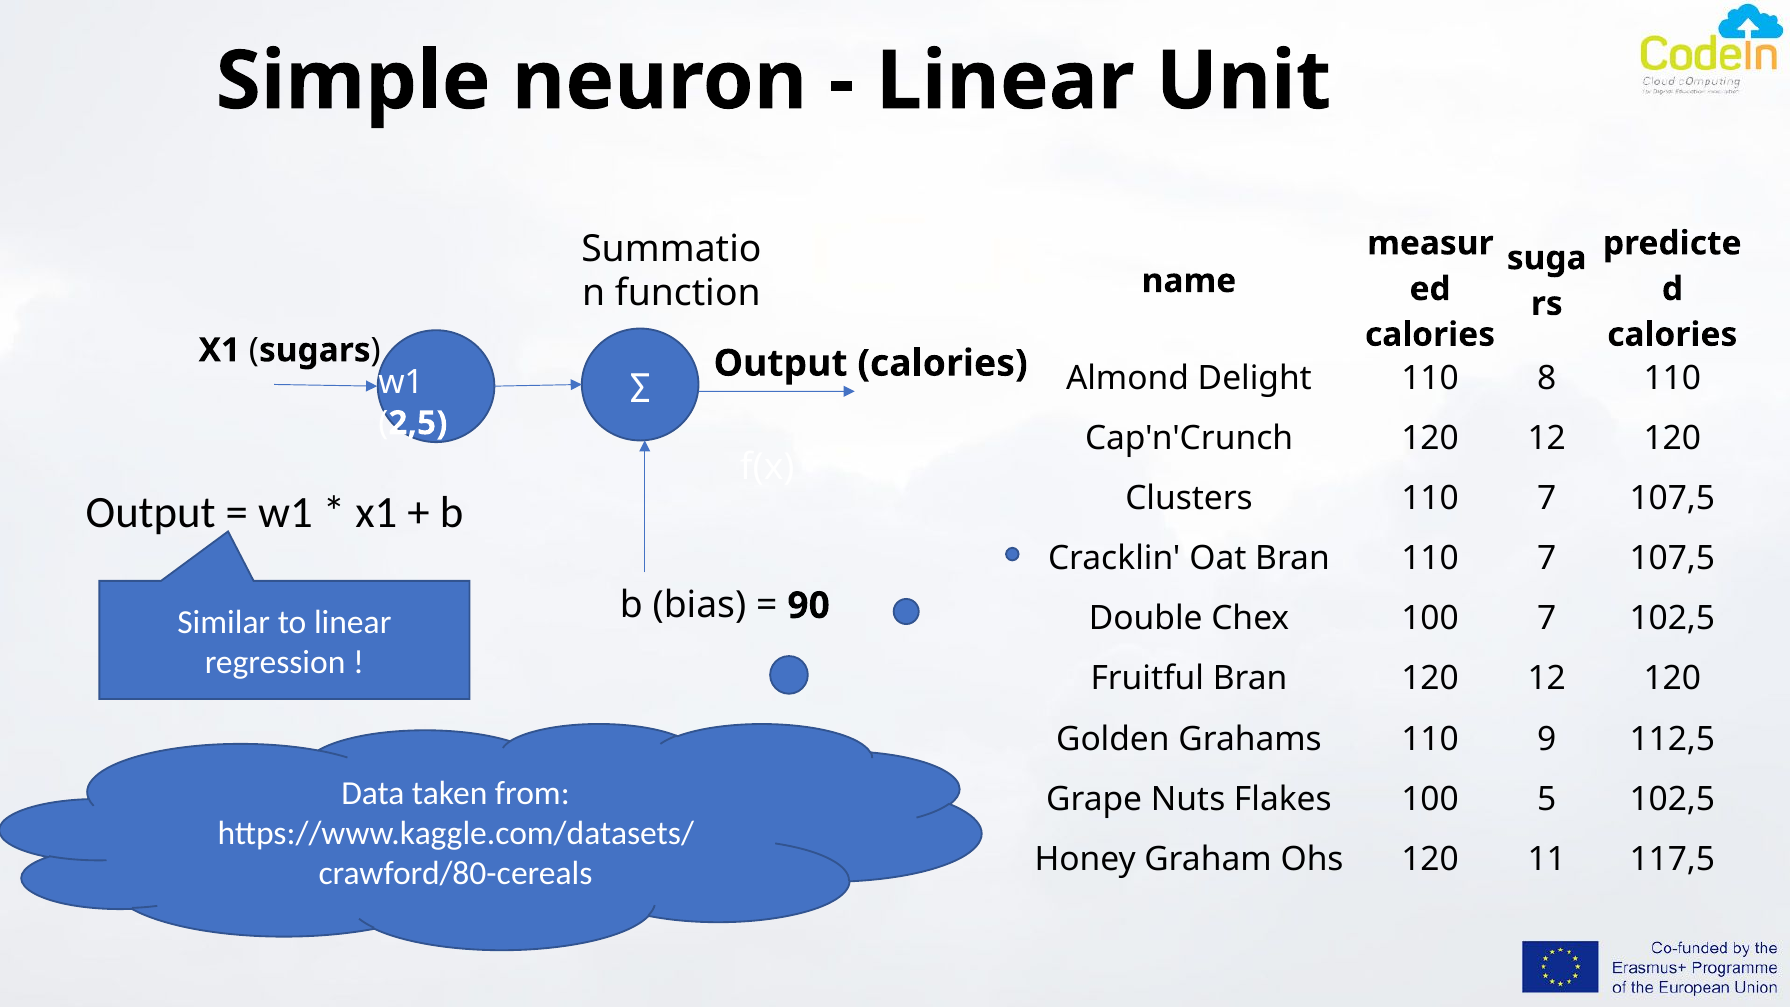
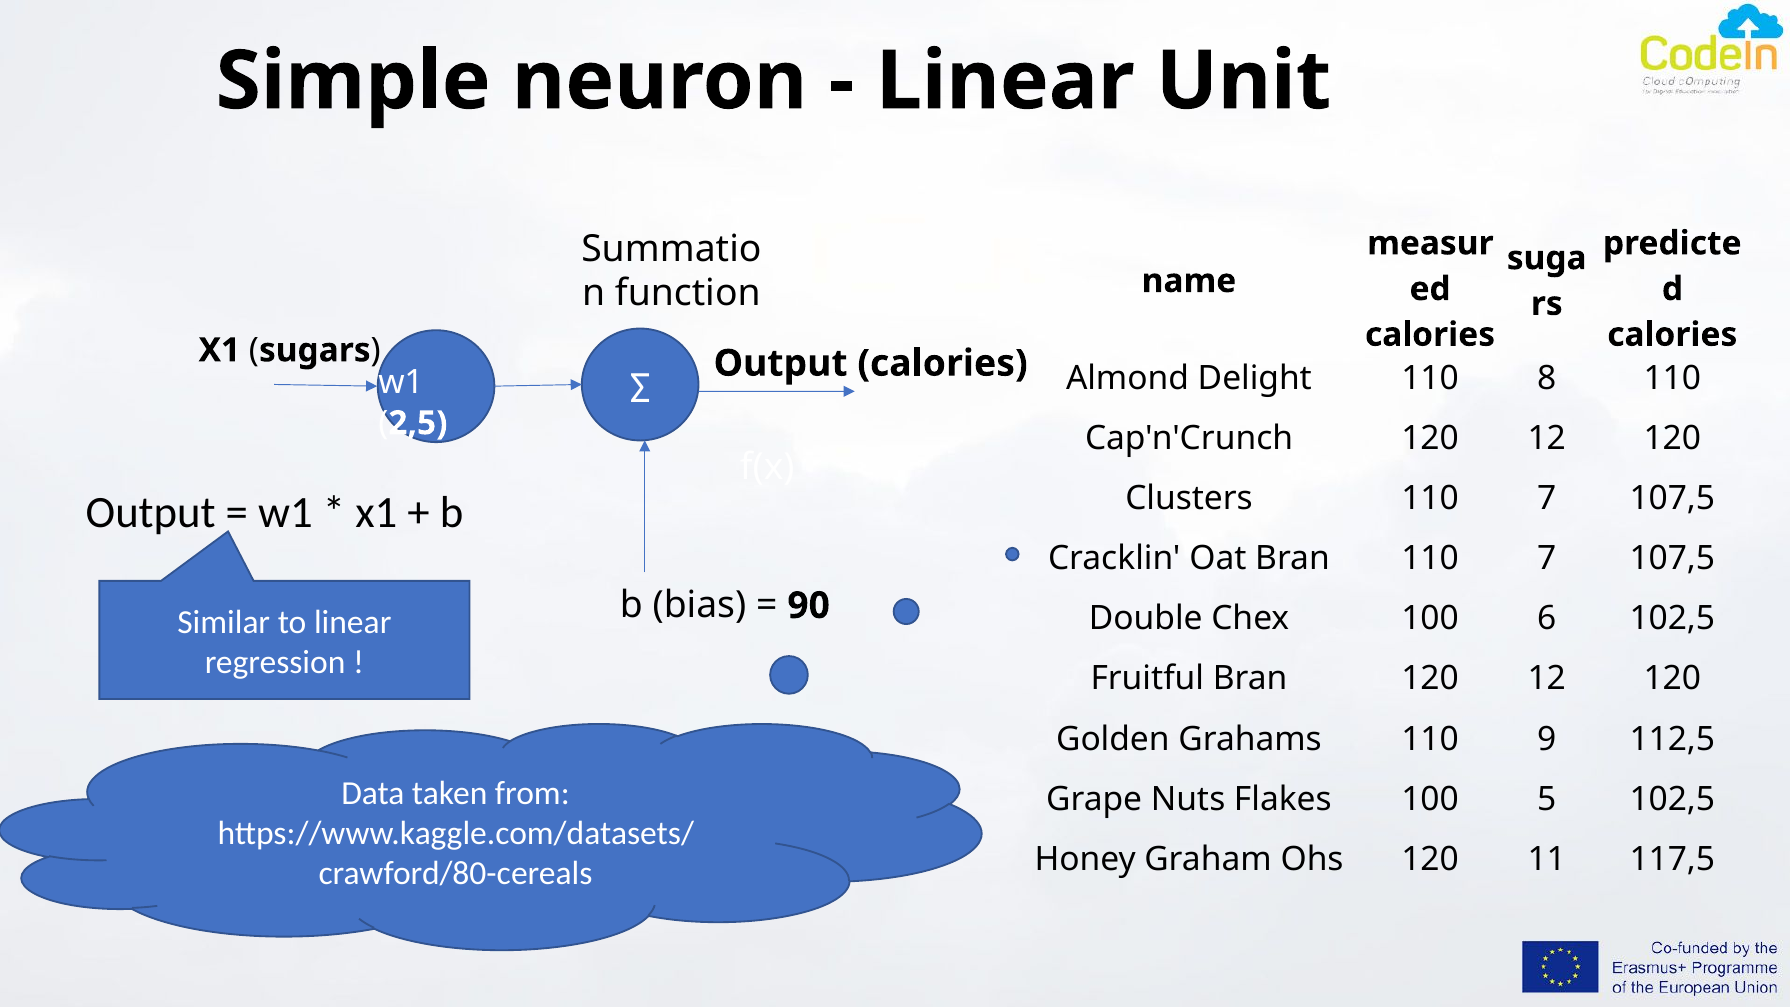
100 7: 7 -> 6 (1547, 619)
